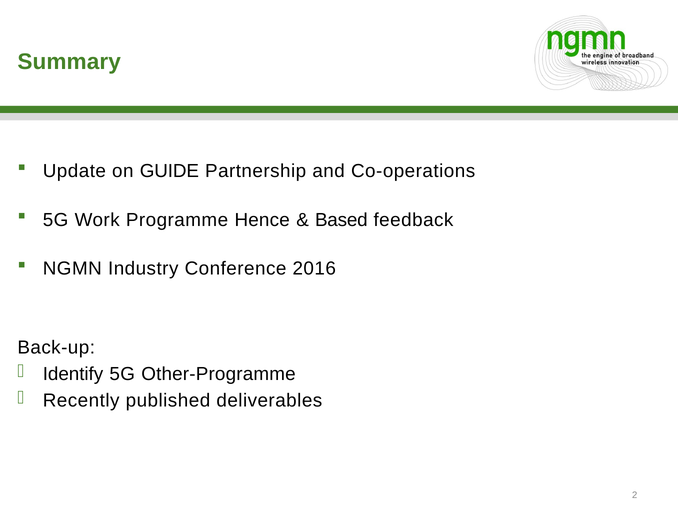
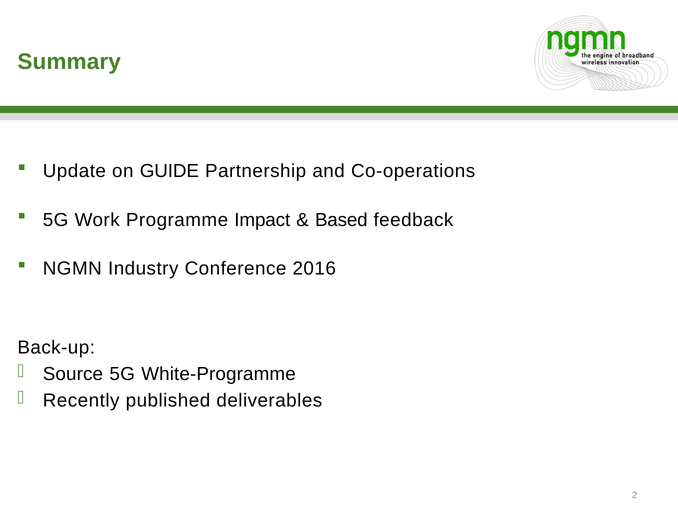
Hence: Hence -> Impact (262, 220)
Identify: Identify -> Source (73, 375)
Other-Programme: Other-Programme -> White-Programme (219, 375)
